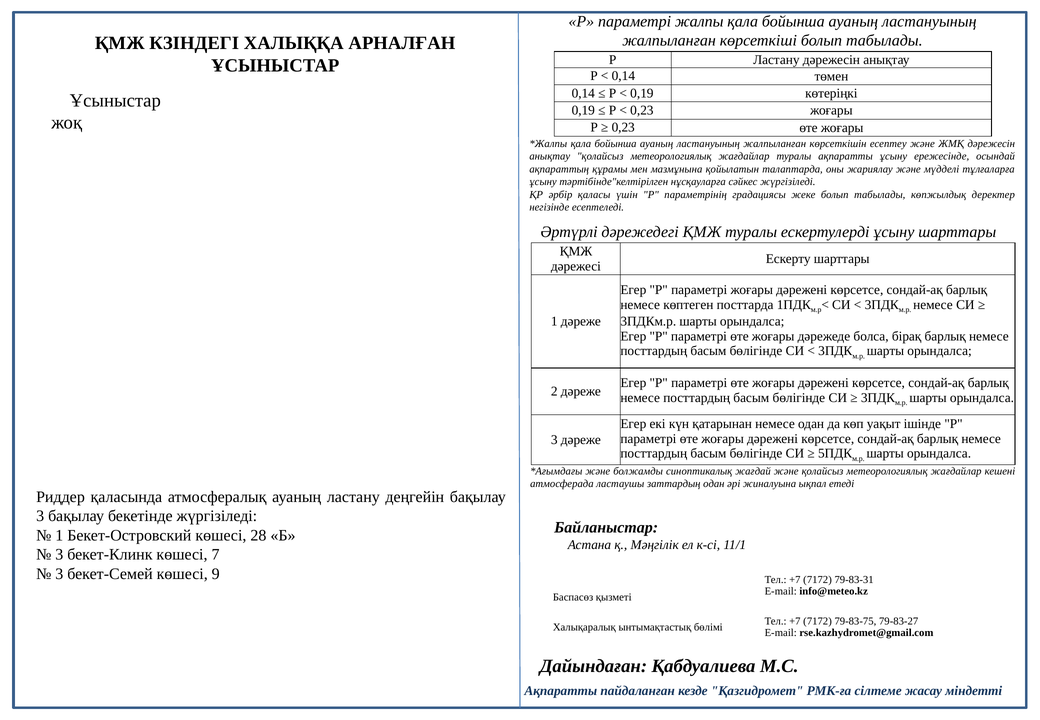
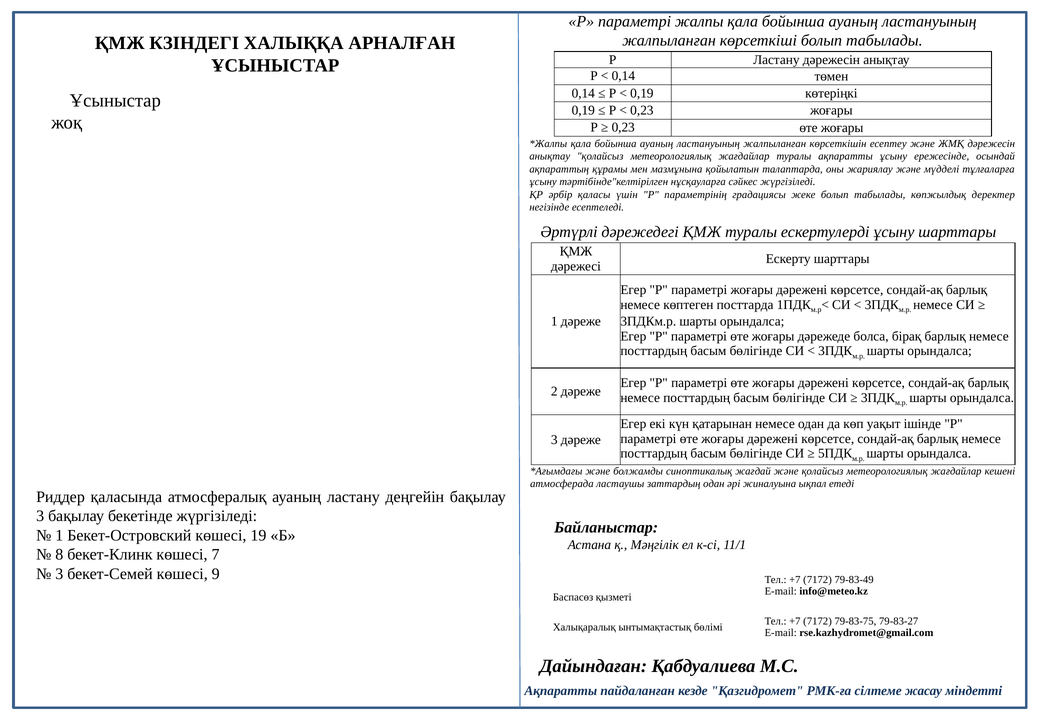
28: 28 -> 19 (258, 535)
3: 3 -> 8 (59, 555)
79-83-31: 79-83-31 -> 79-83-49 (854, 580)
